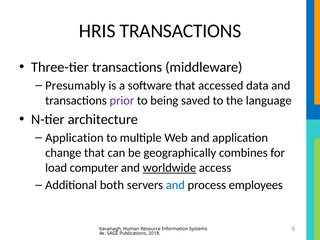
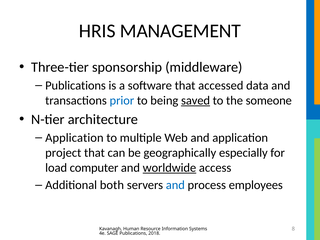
HRIS TRANSACTIONS: TRANSACTIONS -> MANAGEMENT (180, 31)
Three-tier transactions: transactions -> sponsorship (127, 67)
Presumably: Presumably -> Publications (75, 86)
prior colour: purple -> blue (122, 100)
saved underline: none -> present (196, 100)
language: language -> someone (269, 100)
change: change -> project (63, 153)
combines: combines -> especially (243, 153)
